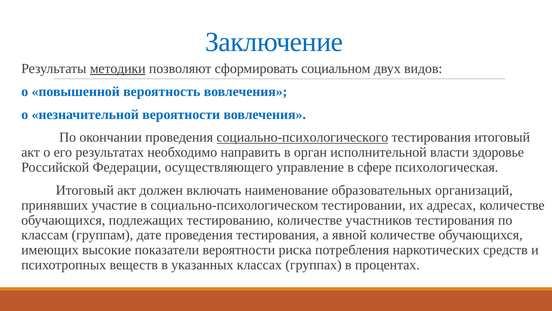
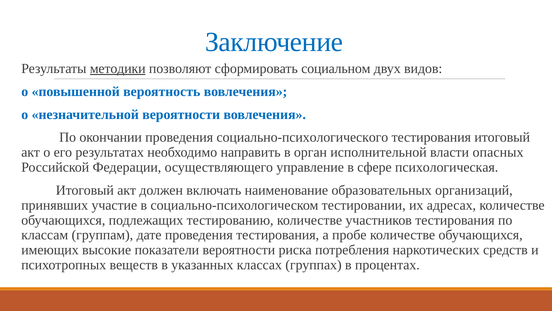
социально-психологического underline: present -> none (302, 137)
здоровье: здоровье -> опасных (498, 152)
явной: явной -> пробе (349, 235)
